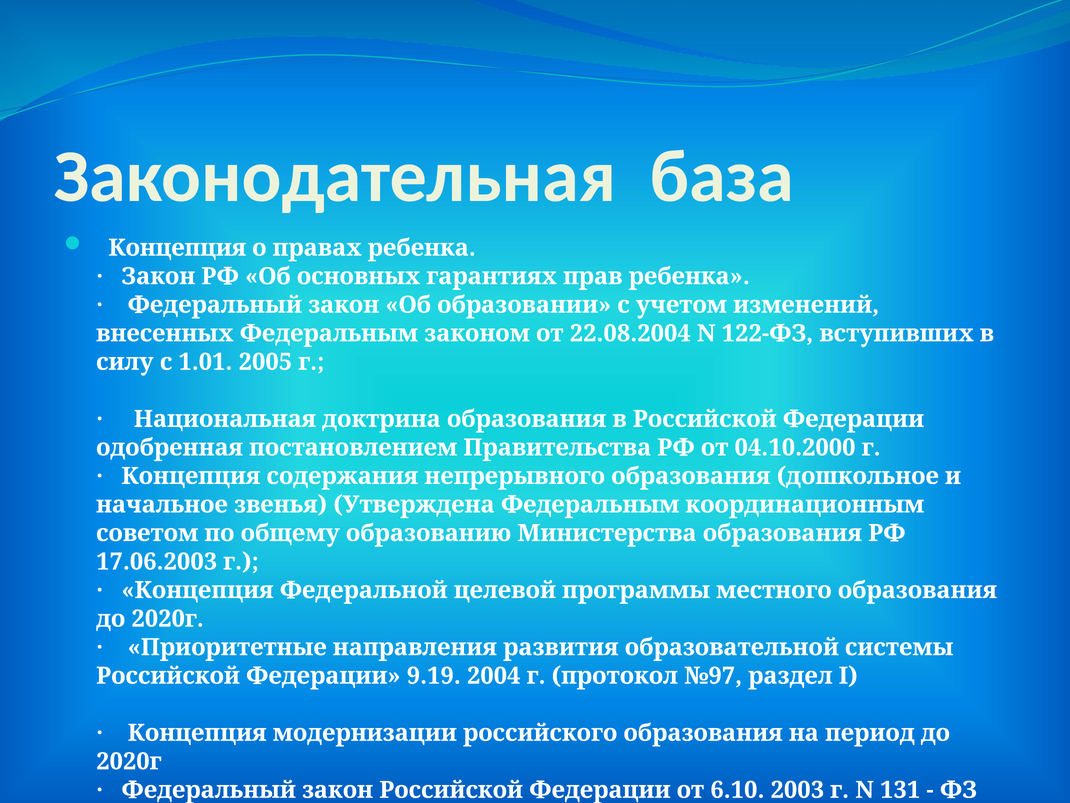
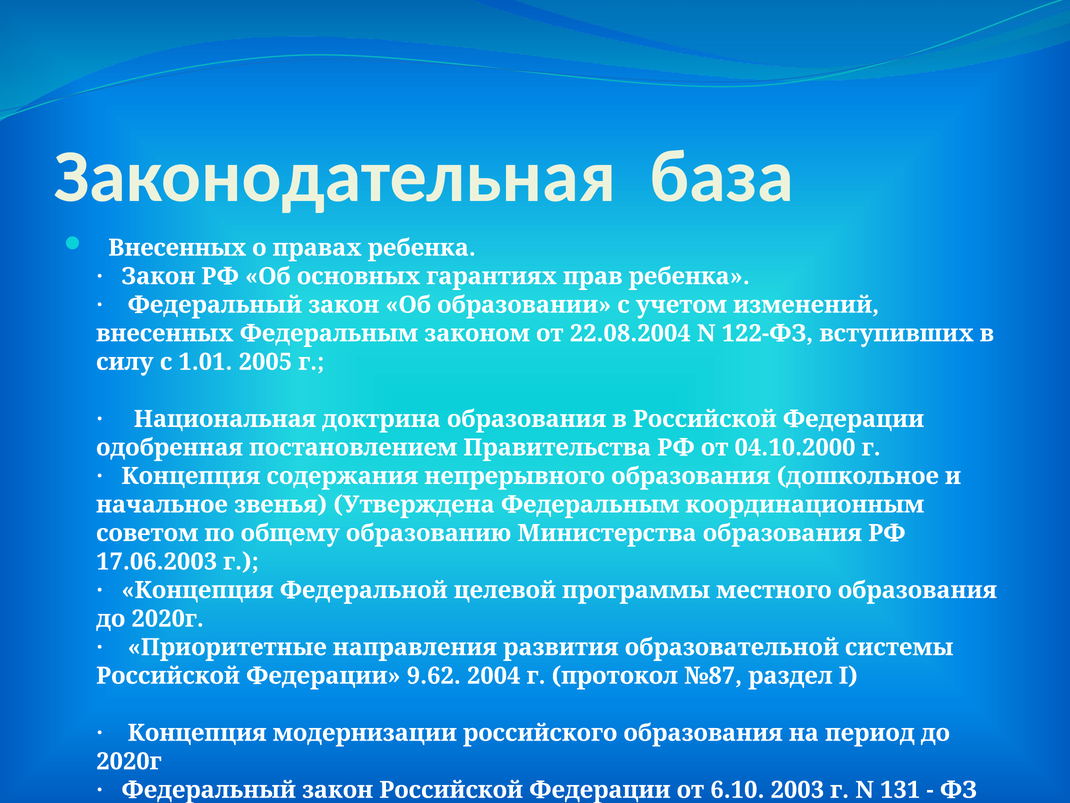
Концепция: Концепция -> Внесенных (177, 248)
9.19: 9.19 -> 9.62 (434, 675)
№97: №97 -> №87 (713, 675)
